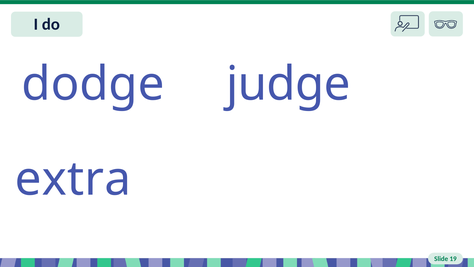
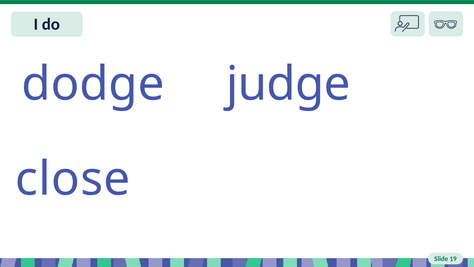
extra: extra -> close (73, 179)
